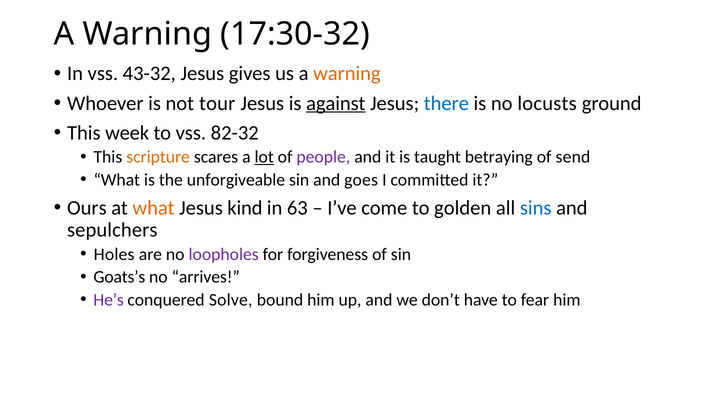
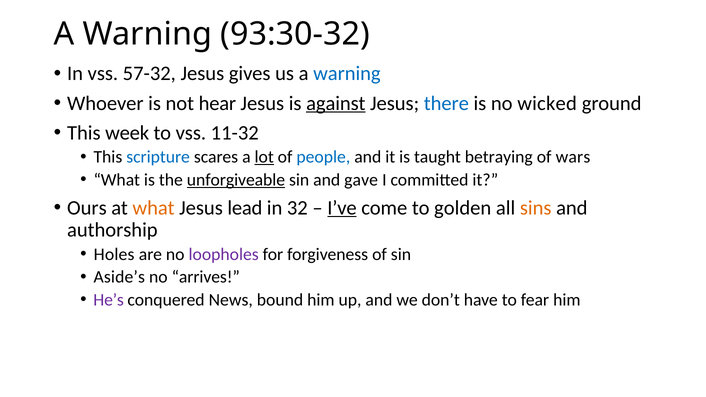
17:30-32: 17:30-32 -> 93:30-32 (295, 34)
43-32: 43-32 -> 57-32 (149, 74)
warning colour: orange -> blue (347, 74)
tour: tour -> hear (217, 103)
locusts: locusts -> wicked (547, 103)
82-32: 82-32 -> 11-32 (235, 133)
scripture colour: orange -> blue (158, 157)
people colour: purple -> blue (323, 157)
send: send -> wars (573, 157)
unforgiveable underline: none -> present (236, 180)
goes: goes -> gave (361, 180)
kind: kind -> lead (245, 208)
63: 63 -> 32 (297, 208)
I’ve underline: none -> present (342, 208)
sins colour: blue -> orange (536, 208)
sepulchers: sepulchers -> authorship (112, 230)
Goats’s: Goats’s -> Aside’s (119, 277)
Solve: Solve -> News (231, 300)
